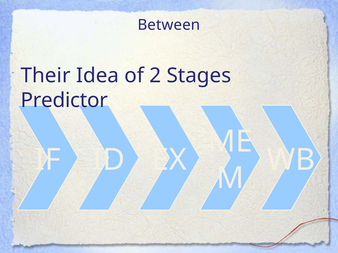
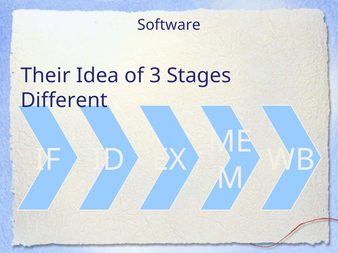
Between: Between -> Software (169, 25)
2: 2 -> 3 (155, 76)
Predictor: Predictor -> Different (64, 100)
